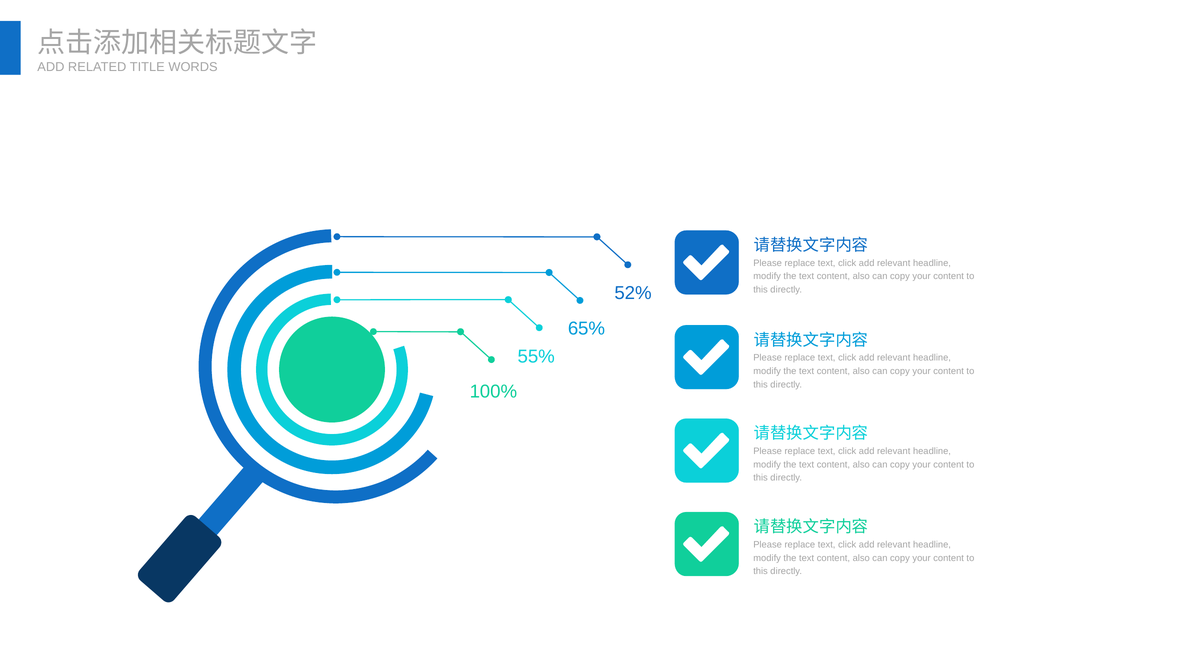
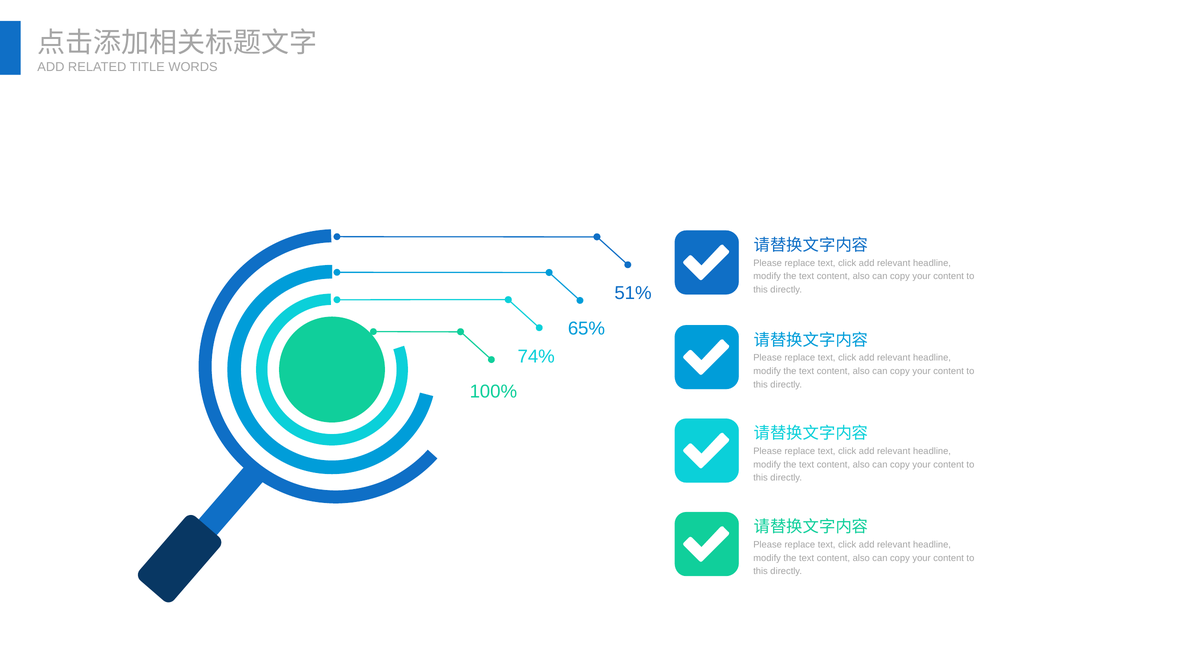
52%: 52% -> 51% (633, 293)
55%: 55% -> 74% (536, 357)
